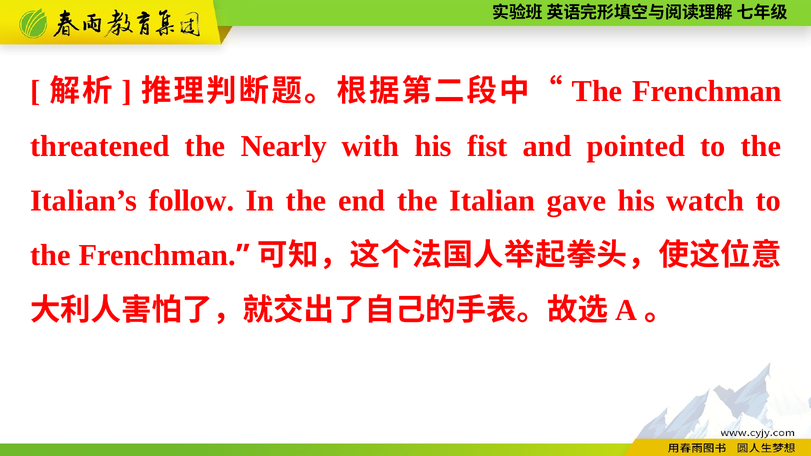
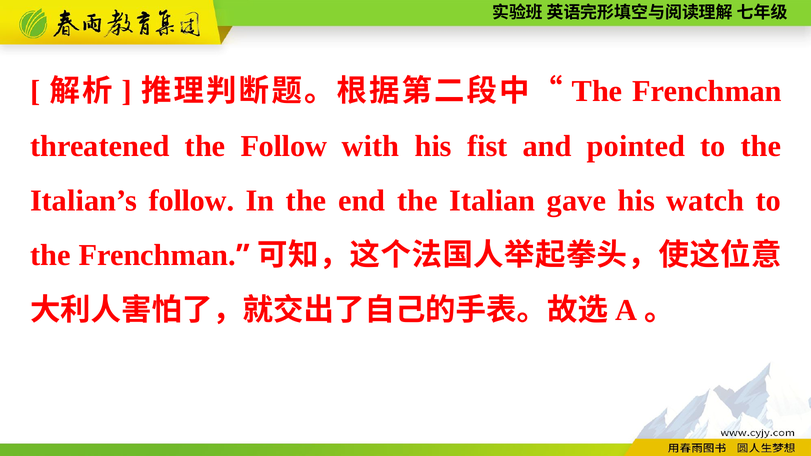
the Nearly: Nearly -> Follow (284, 146)
